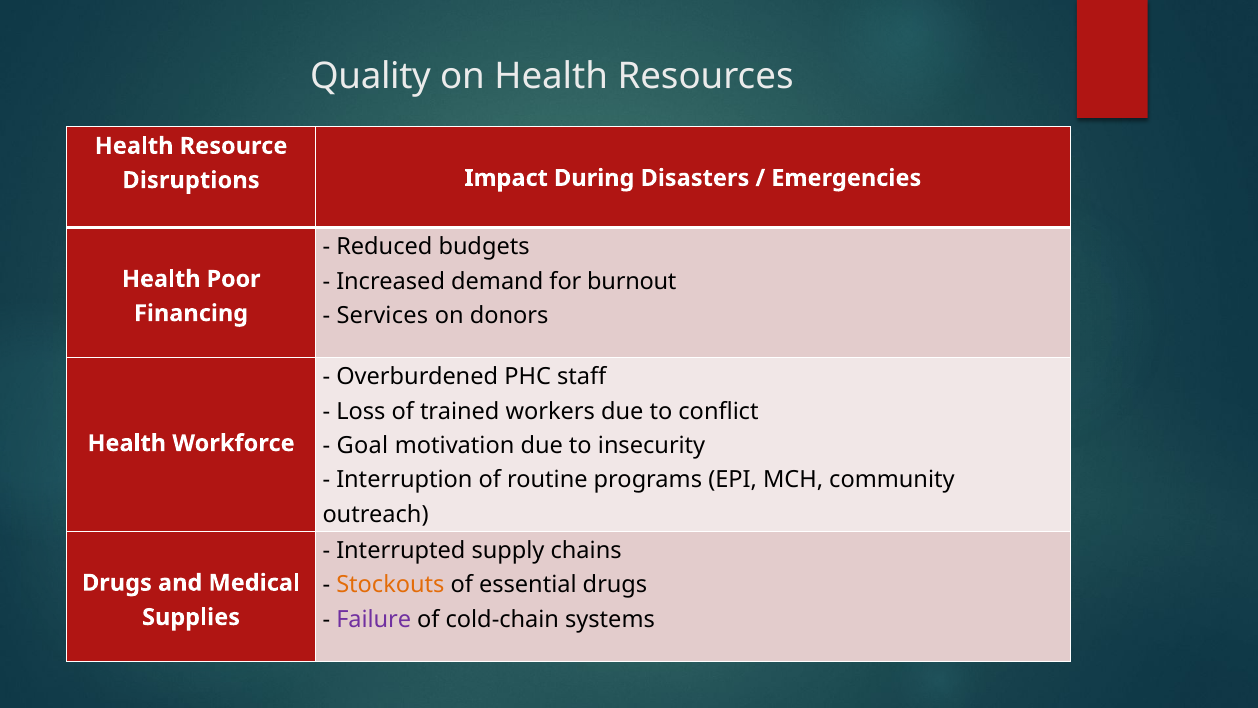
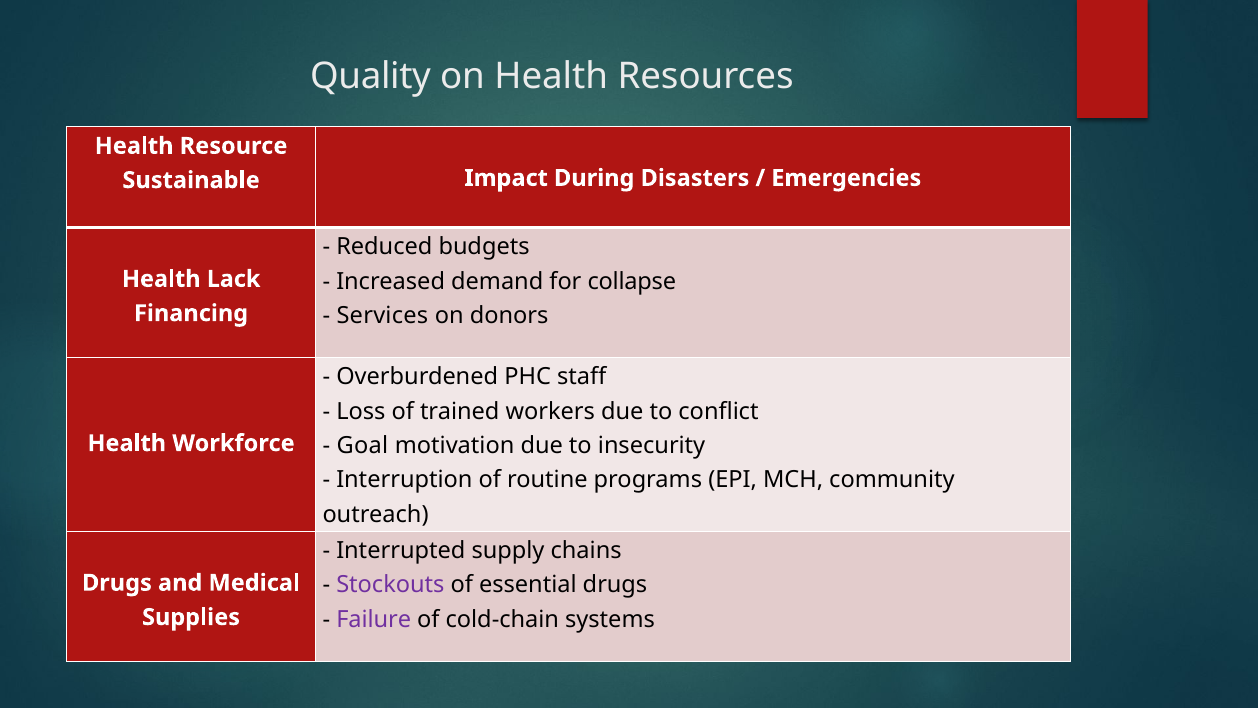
Disruptions: Disruptions -> Sustainable (191, 180)
burnout: burnout -> collapse (632, 281)
Poor: Poor -> Lack (234, 279)
Stockouts colour: orange -> purple (390, 585)
